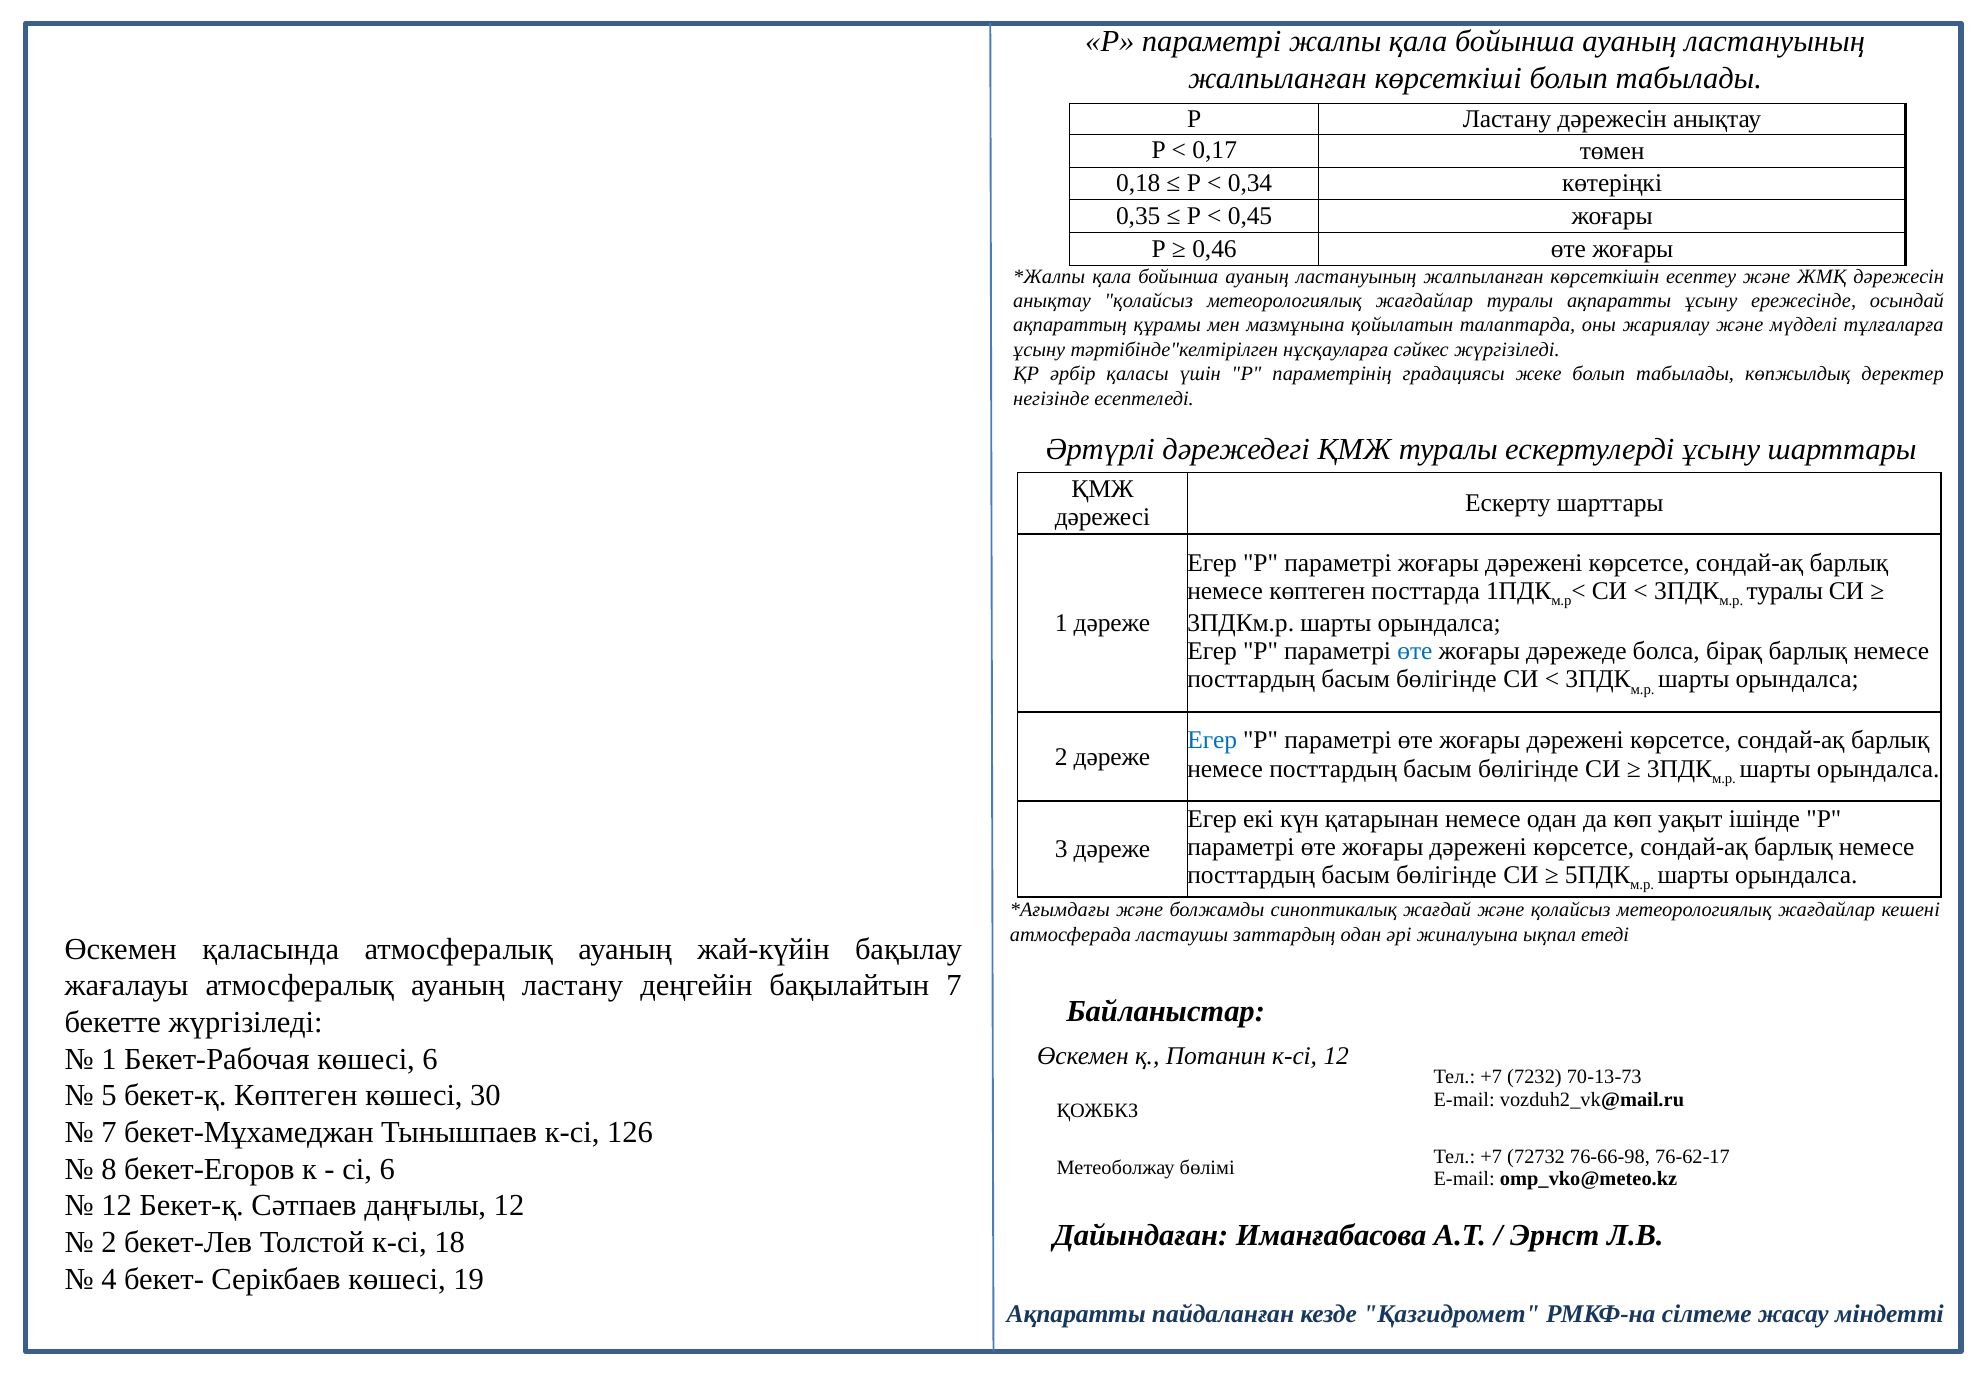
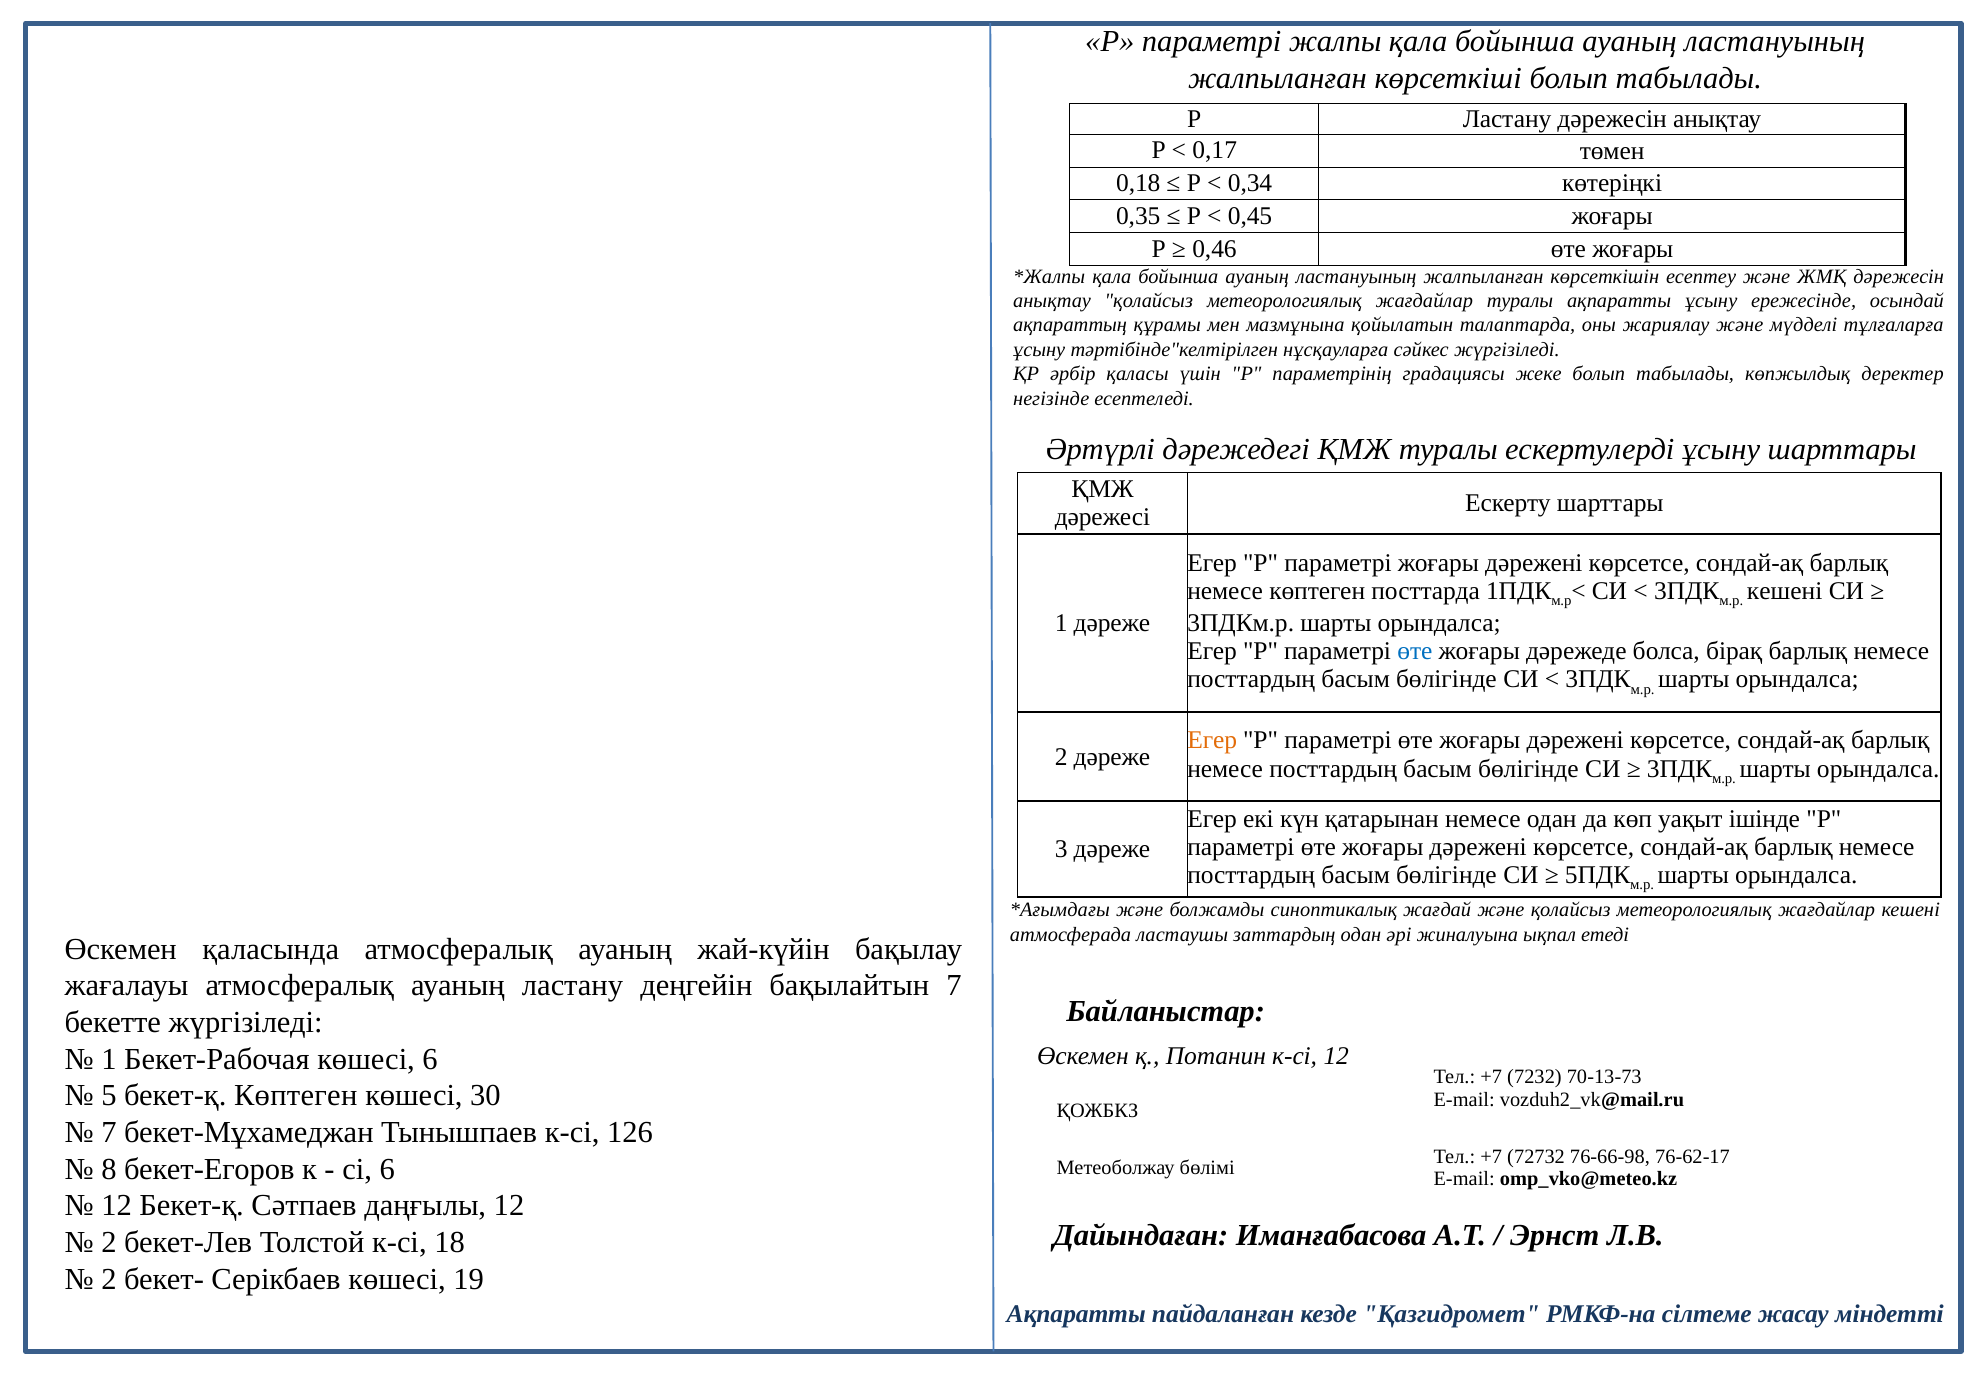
туралы: туралы -> кешені (1785, 591)
Егер colour: blue -> orange (1212, 741)
4: 4 -> 2 (109, 1280)
